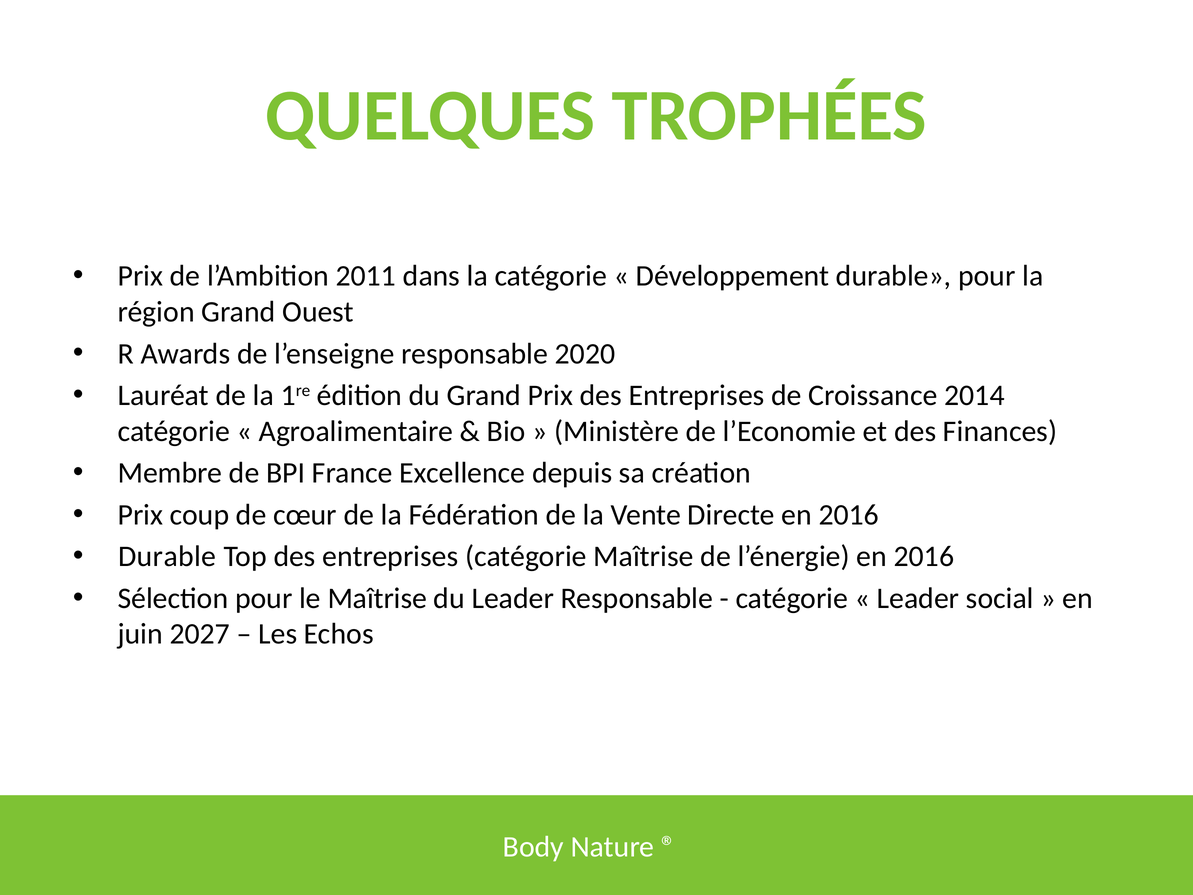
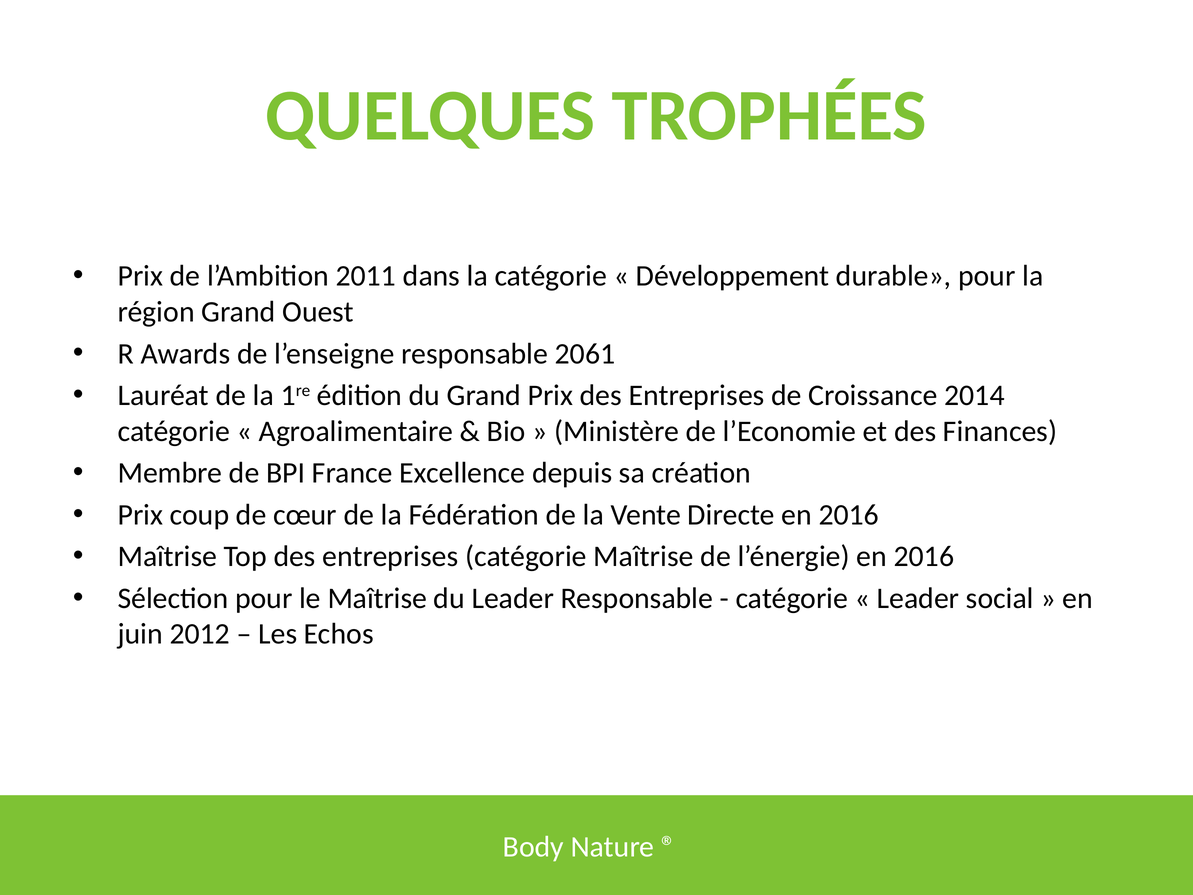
2020: 2020 -> 2061 (585, 354)
Durable: Durable -> Maîtrise (167, 556)
2027: 2027 -> 2012 (200, 634)
